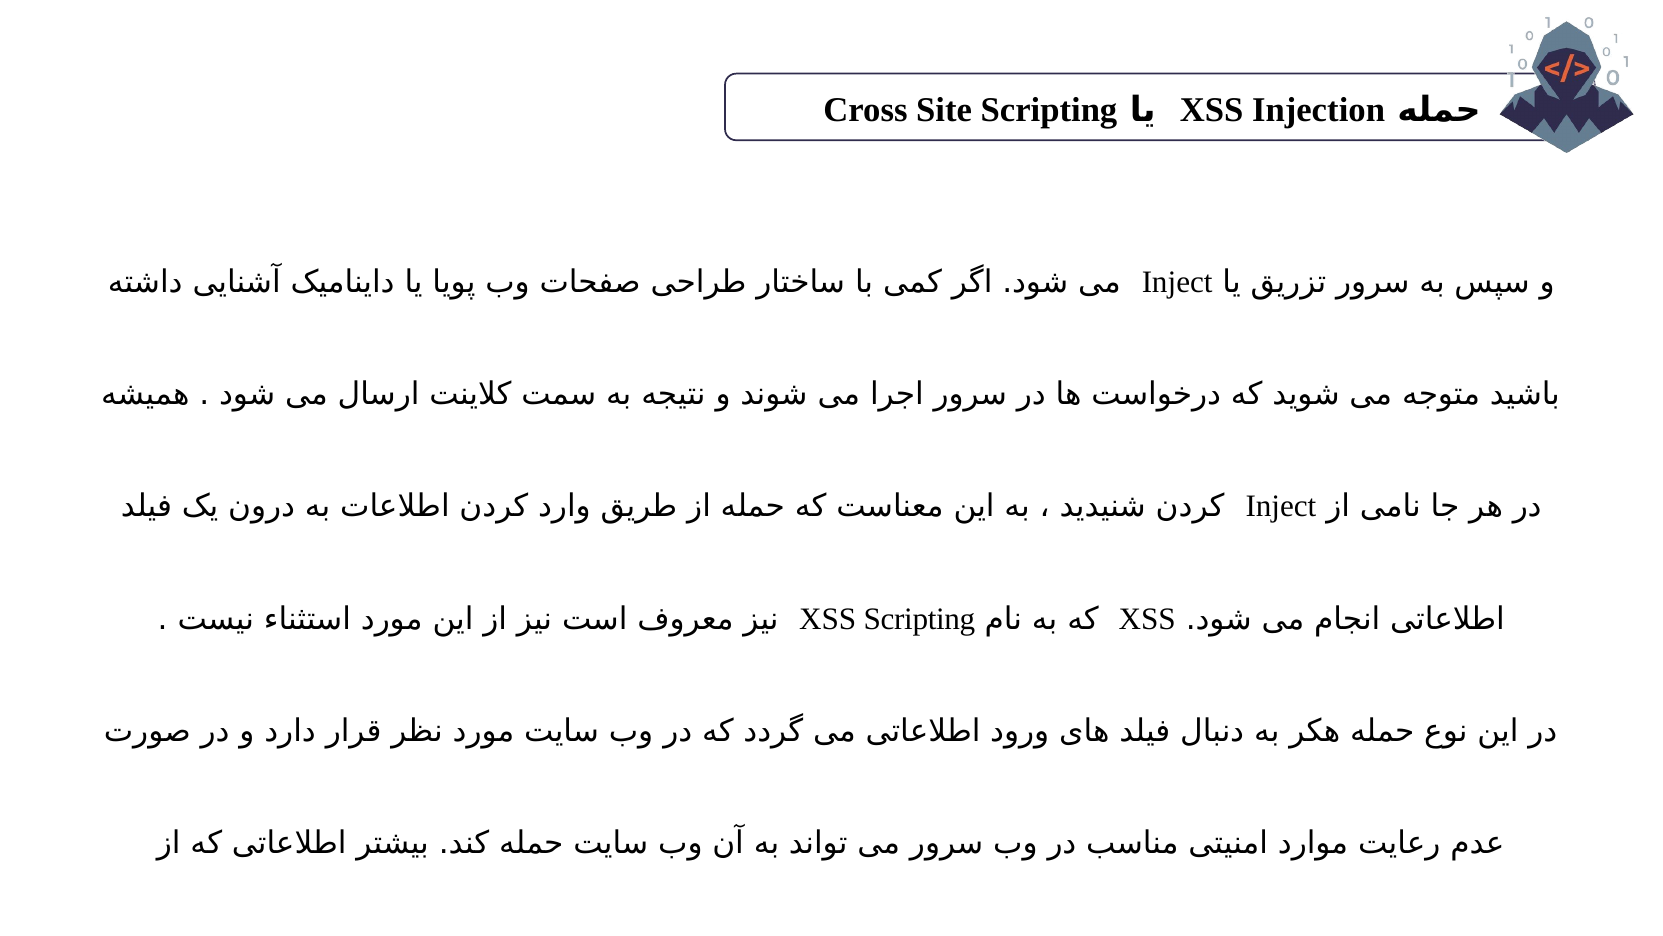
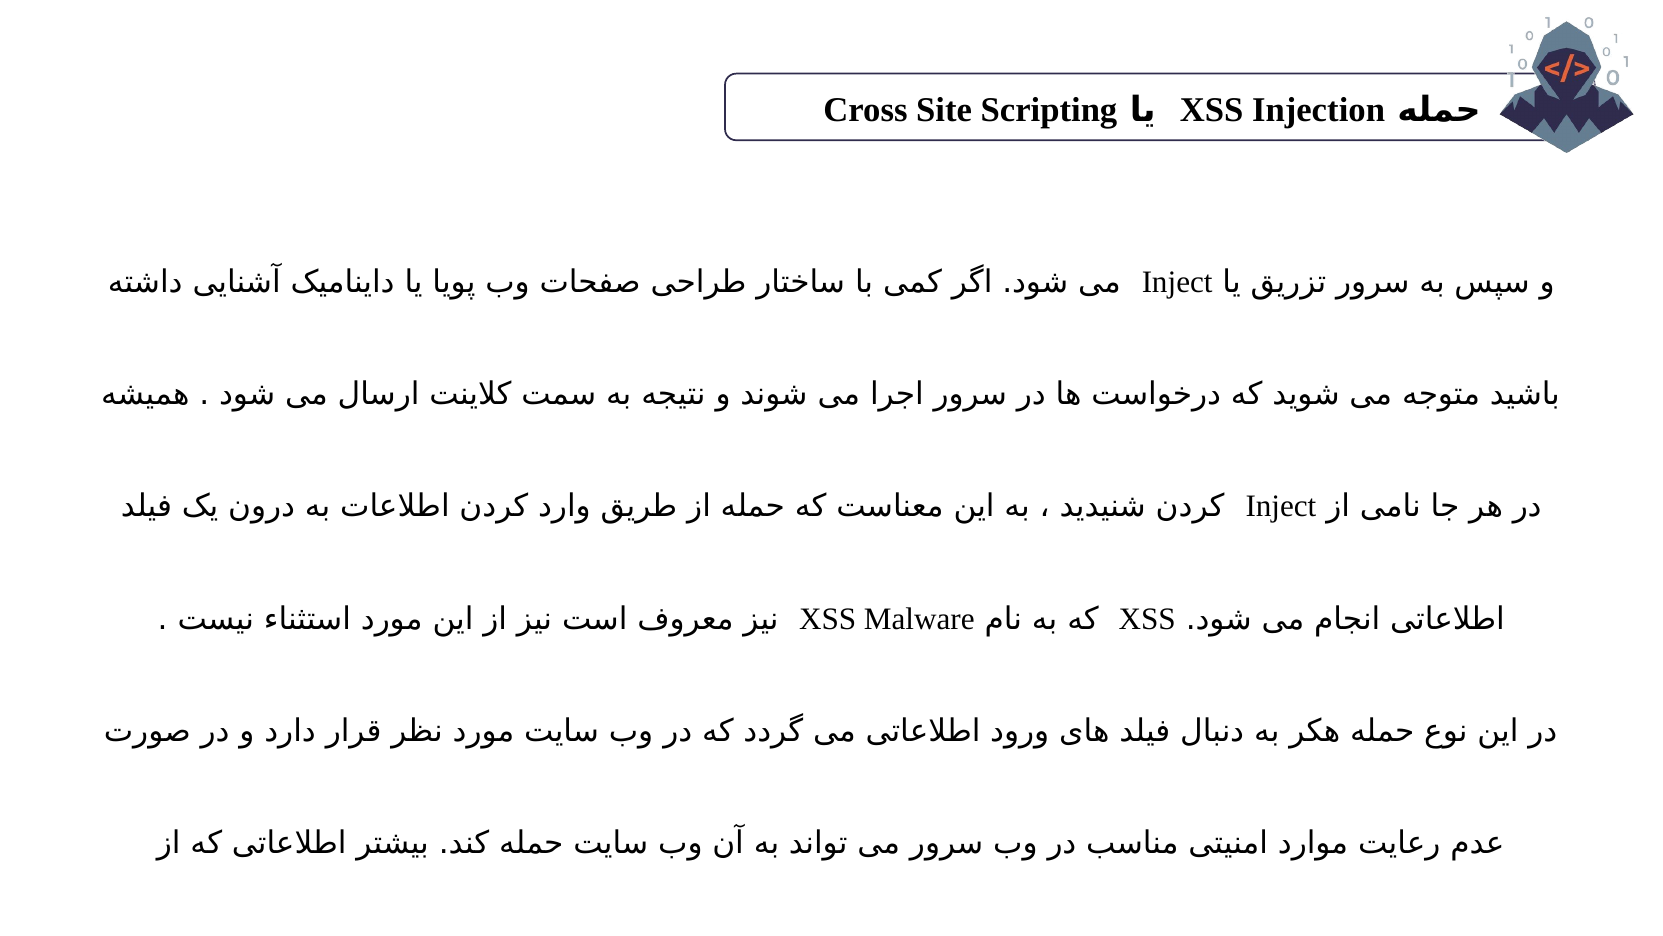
XSS Scripting: Scripting -> Malware (919, 618)
